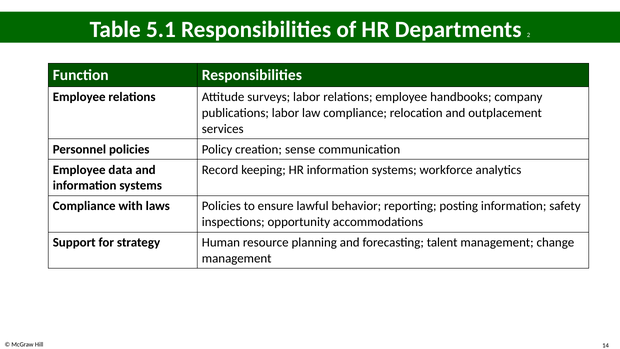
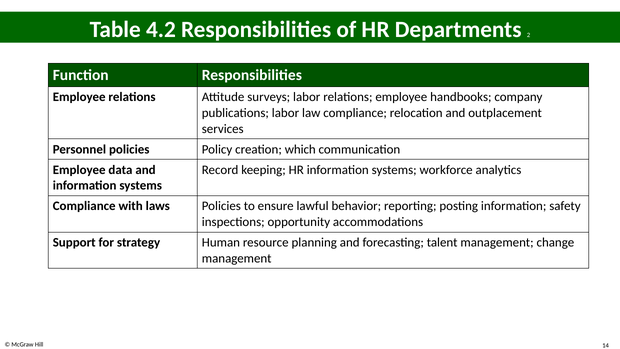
5.1: 5.1 -> 4.2 (161, 29)
sense: sense -> which (300, 149)
